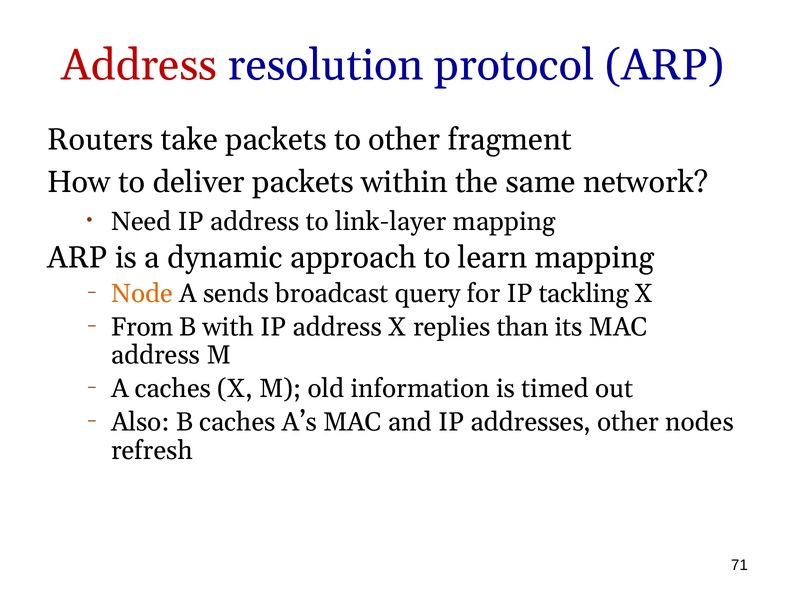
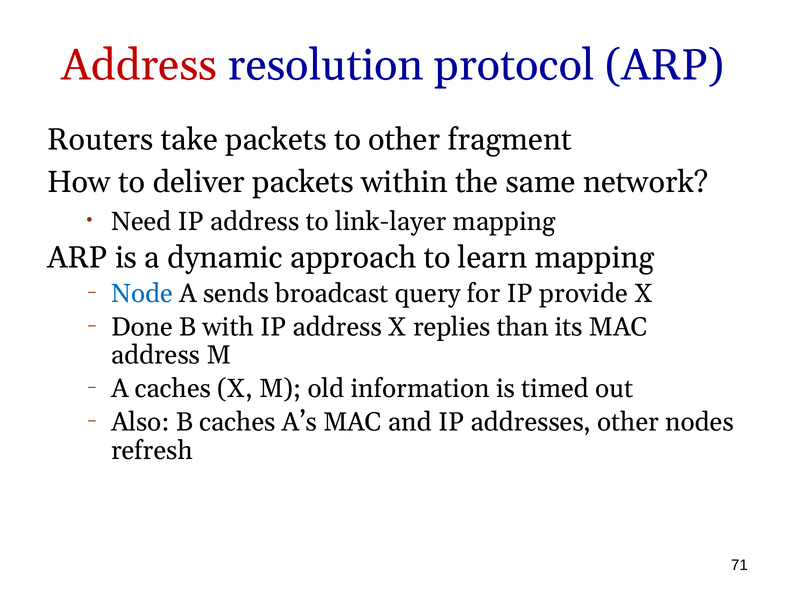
Node colour: orange -> blue (142, 294)
tackling: tackling -> provide (584, 294)
From: From -> Done (142, 327)
